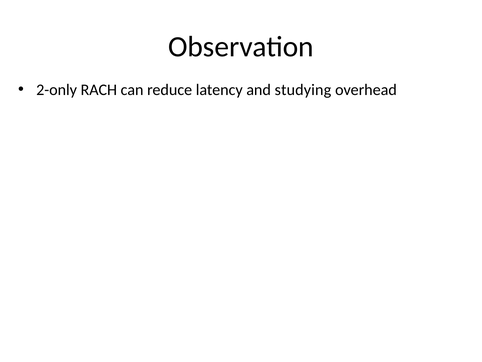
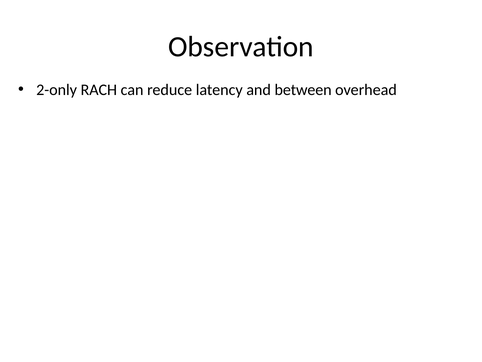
studying: studying -> between (303, 90)
